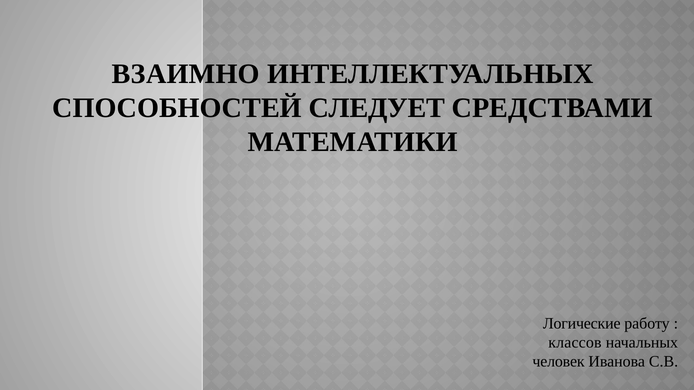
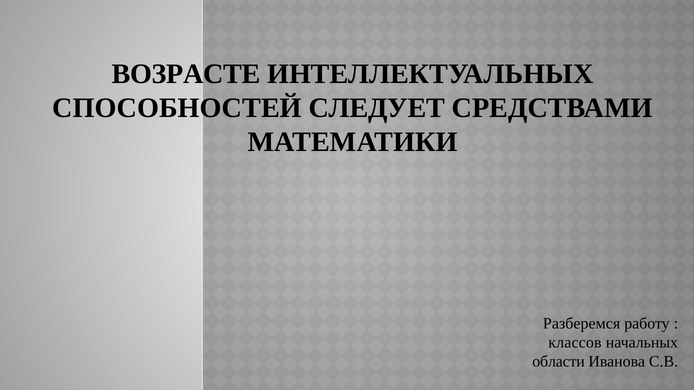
ВЗАИМНО: ВЗАИМНО -> ВОЗРАСТЕ (186, 74)
Логические: Логические -> Разберемся (582, 324)
человек: человек -> области (559, 362)
